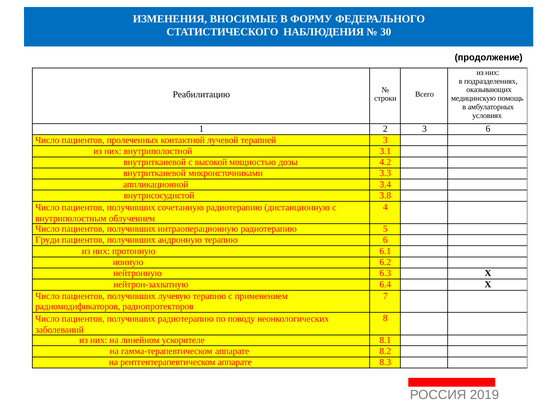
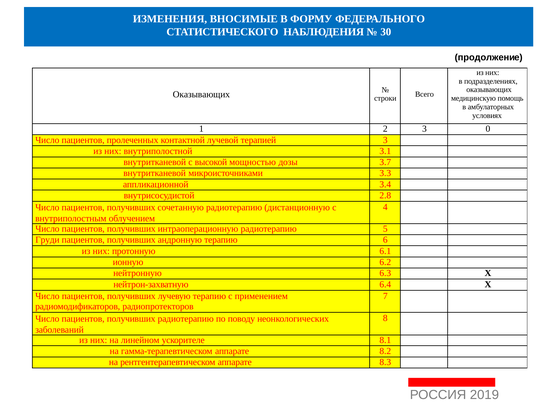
Реабилитацию: Реабилитацию -> Оказывающих (201, 94)
3 6: 6 -> 0 (488, 129)
4.2: 4.2 -> 3.7 (385, 162)
3.8: 3.8 -> 2.8 (385, 195)
